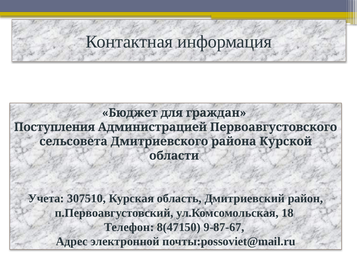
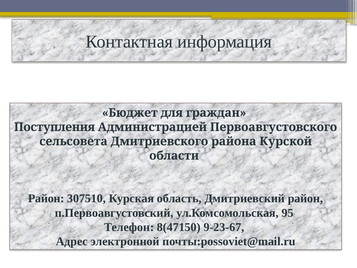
Учета: Учета -> Район (46, 198)
18: 18 -> 95 (288, 213)
9-87-67: 9-87-67 -> 9-23-67 (224, 227)
